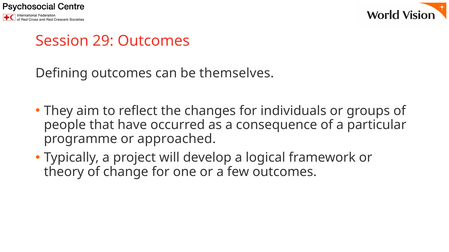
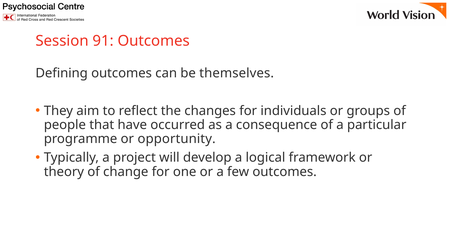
29: 29 -> 91 (103, 41)
approached: approached -> opportunity (177, 139)
